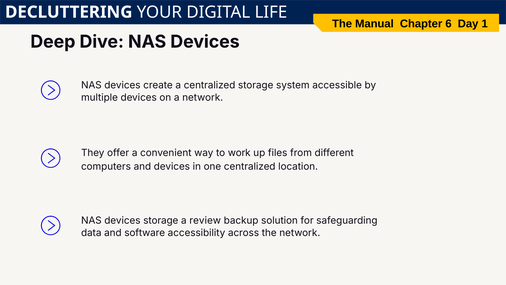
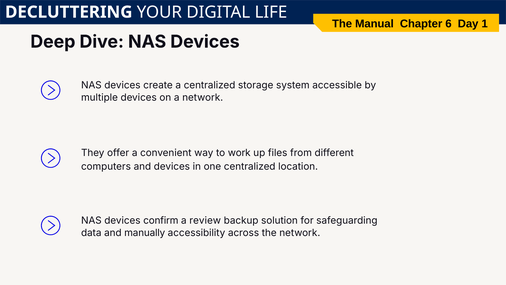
devices storage: storage -> confirm (161, 220)
software: software -> manually (145, 233)
